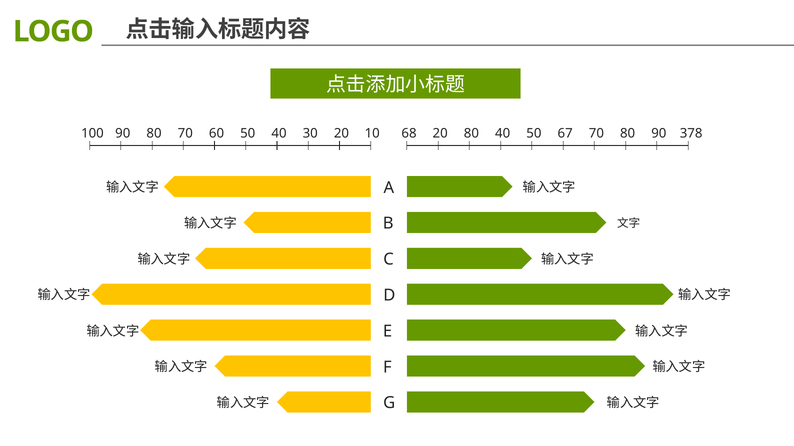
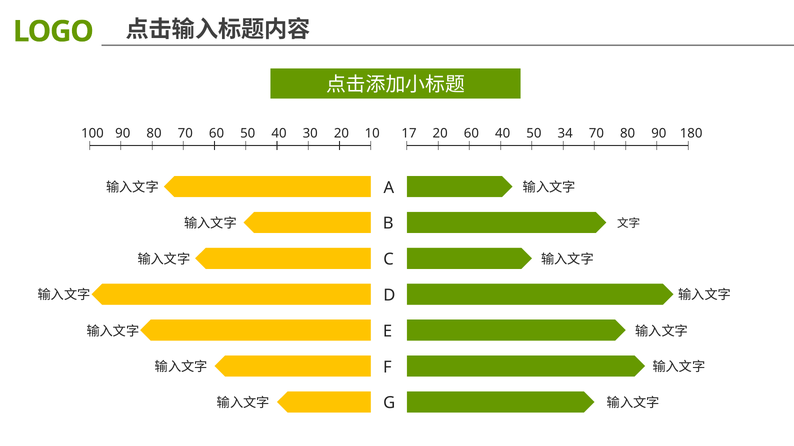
68: 68 -> 17 (409, 133)
20 80: 80 -> 60 (471, 133)
67: 67 -> 34 (565, 133)
378: 378 -> 180 (691, 133)
